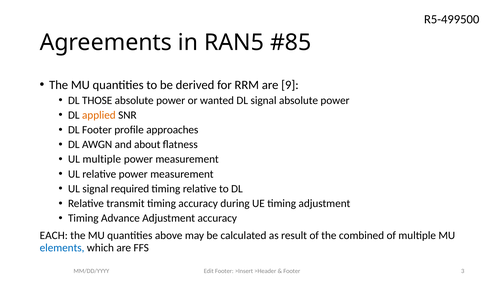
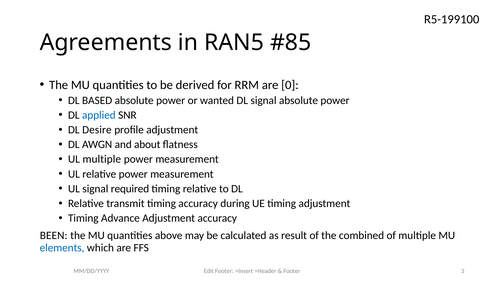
R5-499500: R5-499500 -> R5-199100 (452, 19)
9: 9 -> 0 (290, 85)
THOSE: THOSE -> BASED (97, 100)
applied colour: orange -> blue (99, 115)
DL Footer: Footer -> Desire (97, 130)
profile approaches: approaches -> adjustment (172, 130)
EACH: EACH -> BEEN (54, 235)
